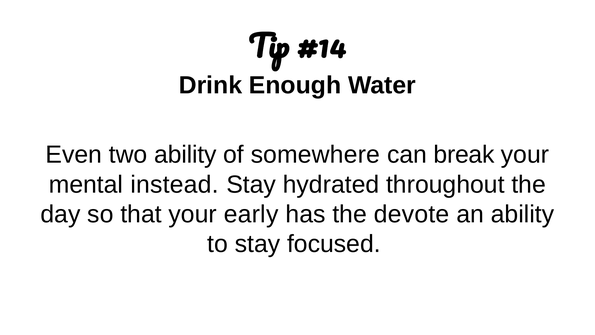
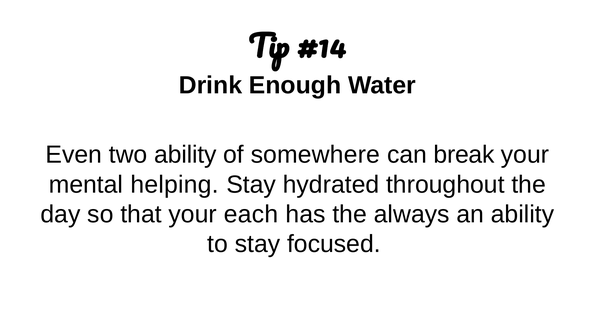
instead: instead -> helping (175, 184)
early: early -> each (251, 214)
devote: devote -> always (412, 214)
